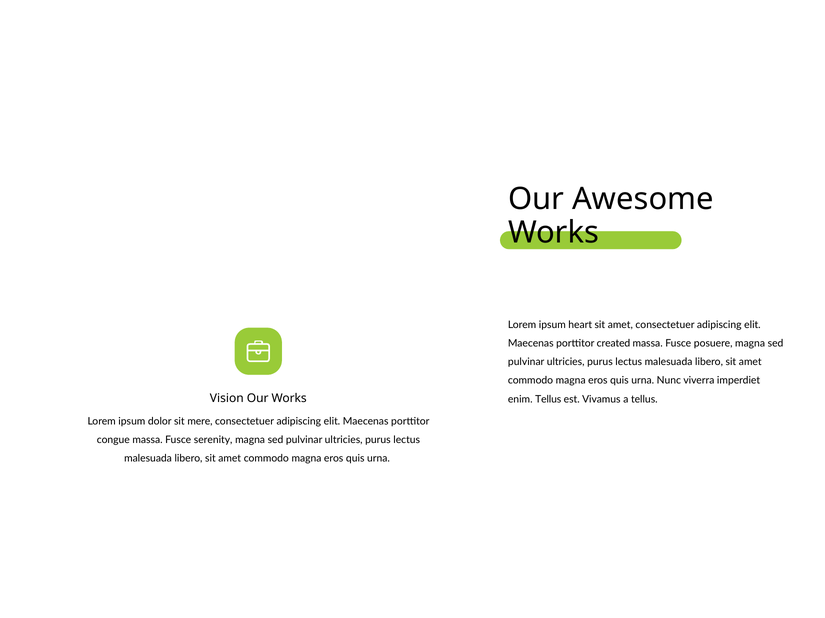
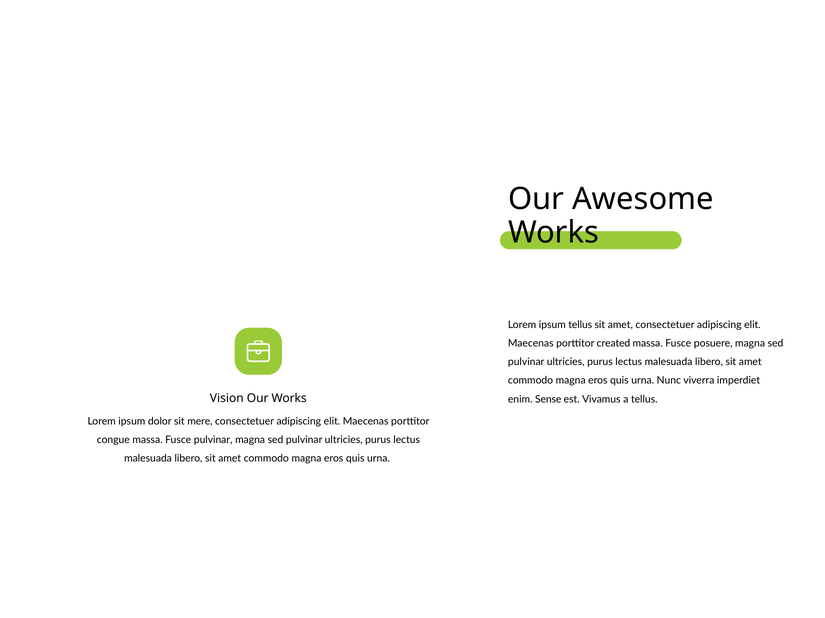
ipsum heart: heart -> tellus (580, 325)
enim Tellus: Tellus -> Sense (548, 400)
Fusce serenity: serenity -> pulvinar (213, 440)
